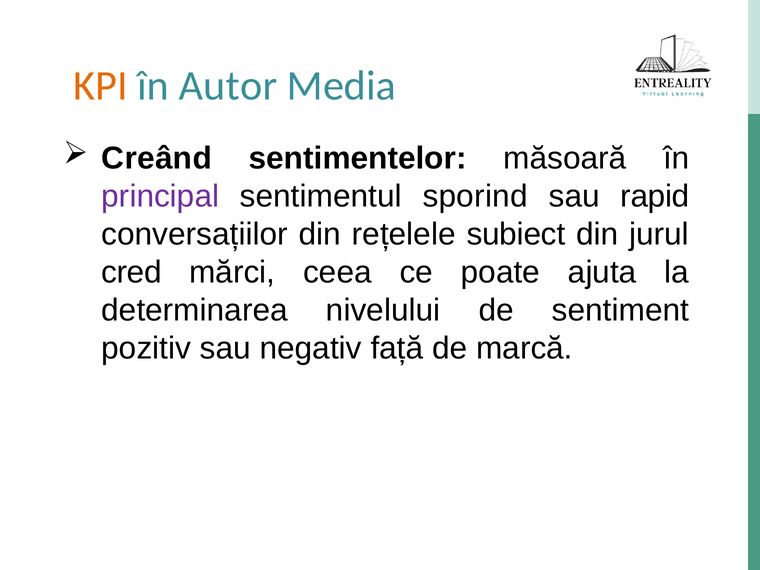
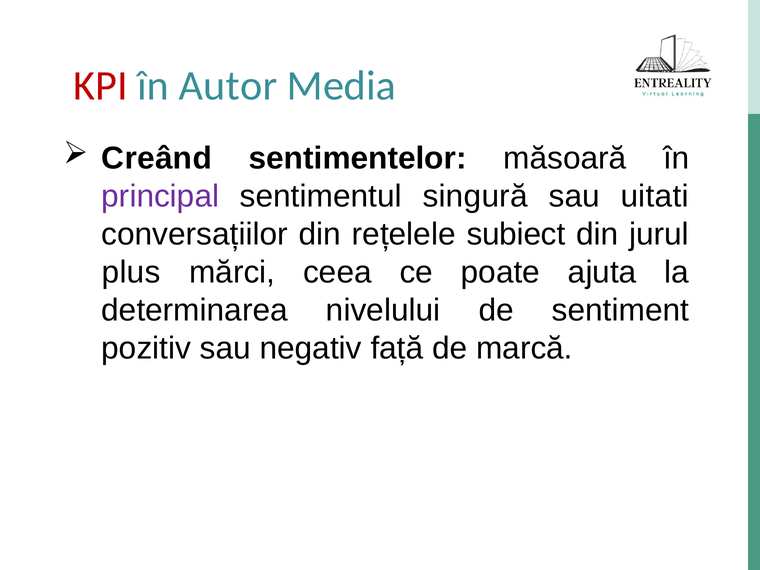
KPI colour: orange -> red (101, 86)
sporind: sporind -> singură (475, 196)
rapid: rapid -> uitati (655, 196)
cred: cred -> plus (131, 272)
